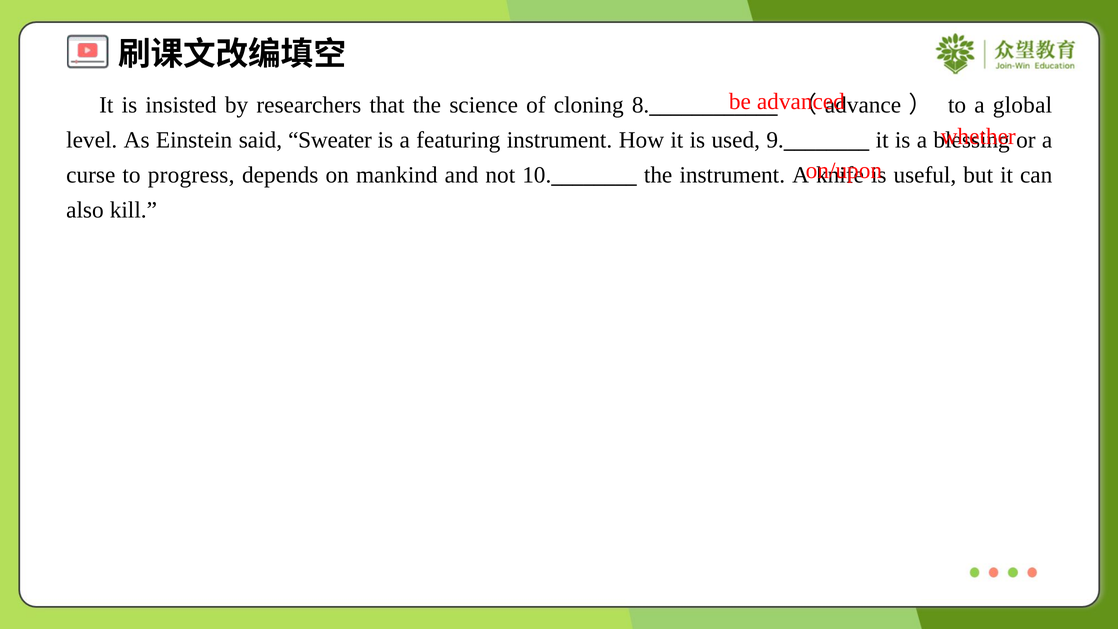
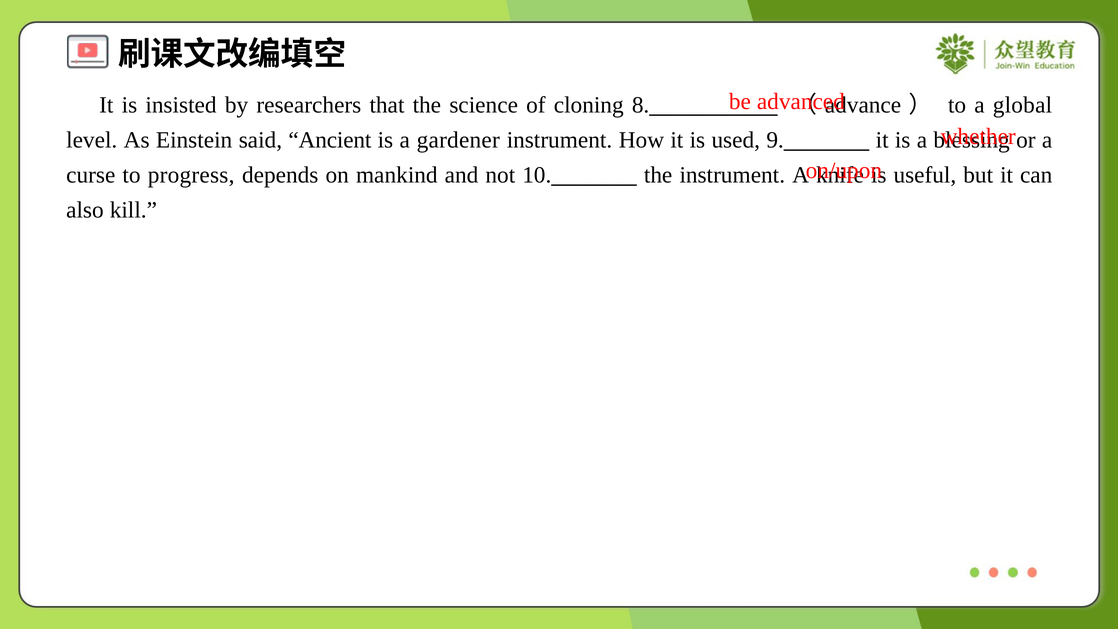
Sweater: Sweater -> Ancient (330, 140)
featuring: featuring -> gardener (458, 140)
